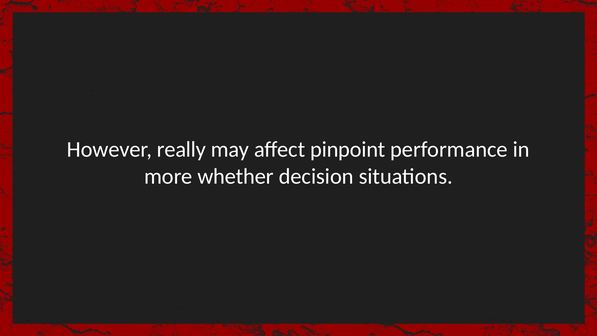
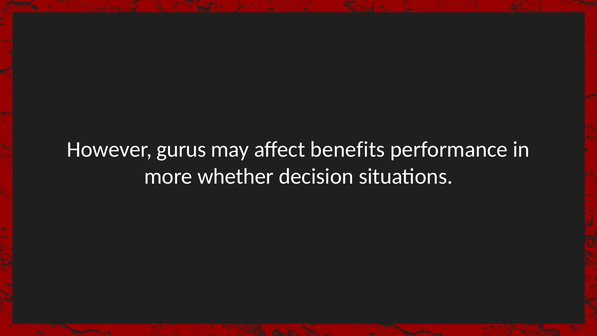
really: really -> gurus (181, 149)
pinpoint: pinpoint -> benefits (348, 149)
